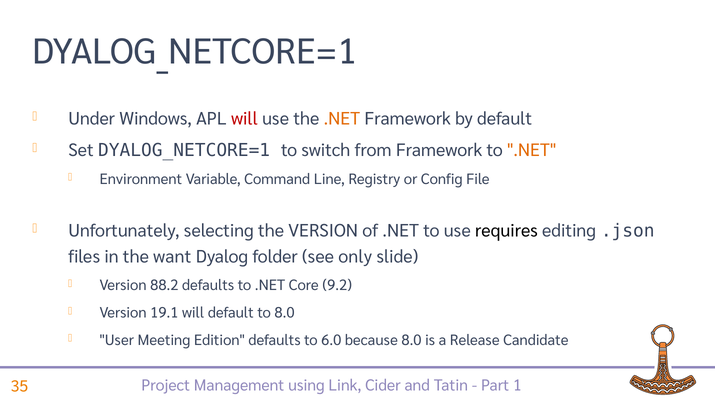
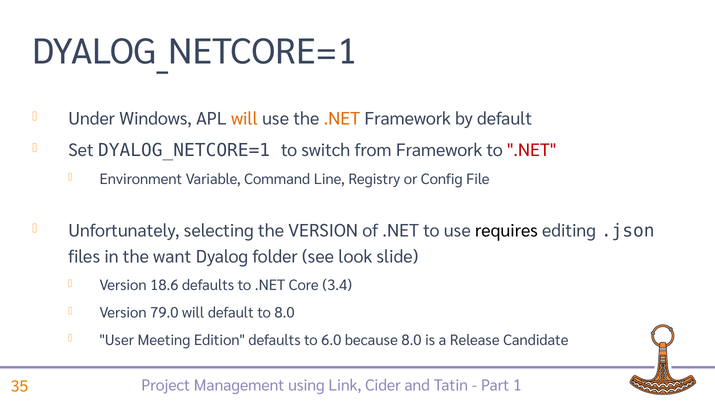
will colour: red -> orange (244, 119)
.NET colour: orange -> red (532, 150)
only: only -> look (355, 257)
88.2: 88.2 -> 18.6 (164, 286)
9.2: 9.2 -> 3.4 (337, 286)
19.1: 19.1 -> 79.0 (164, 313)
